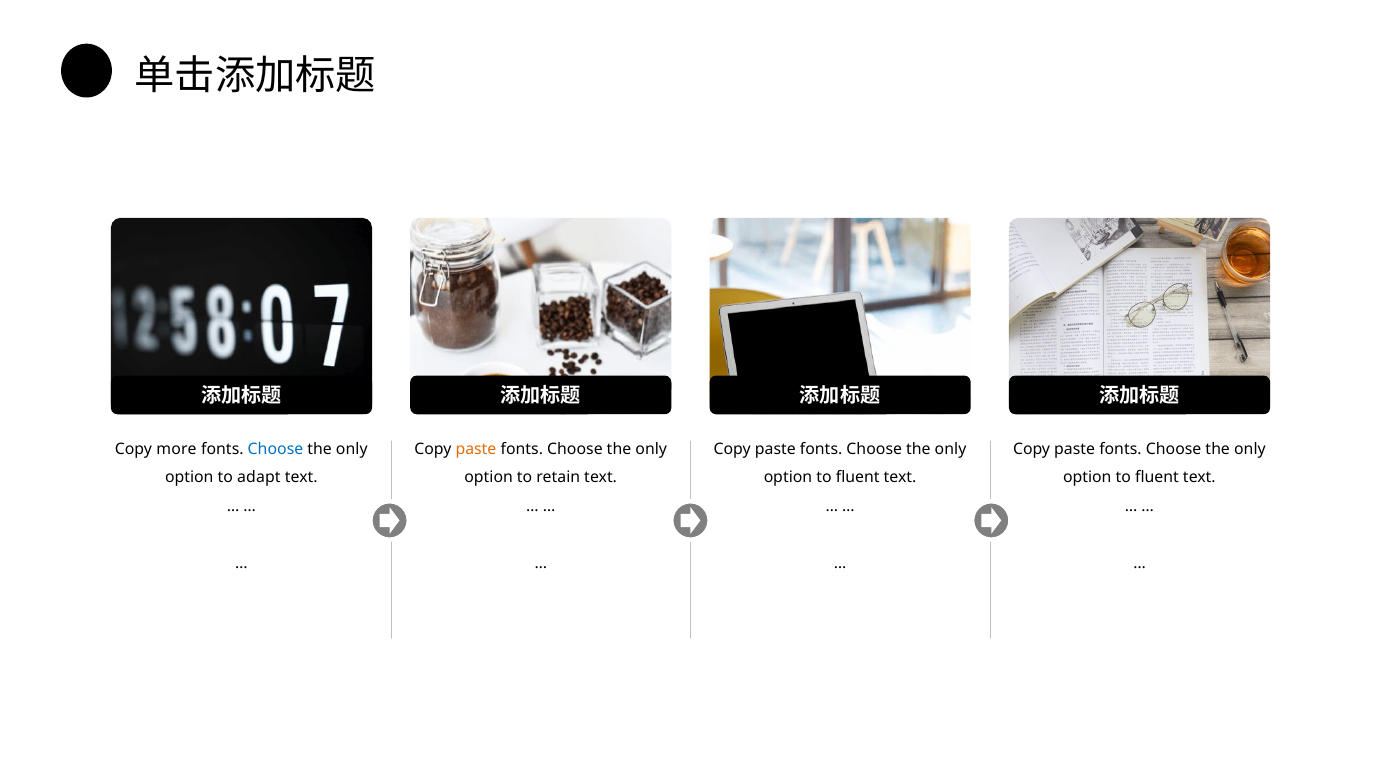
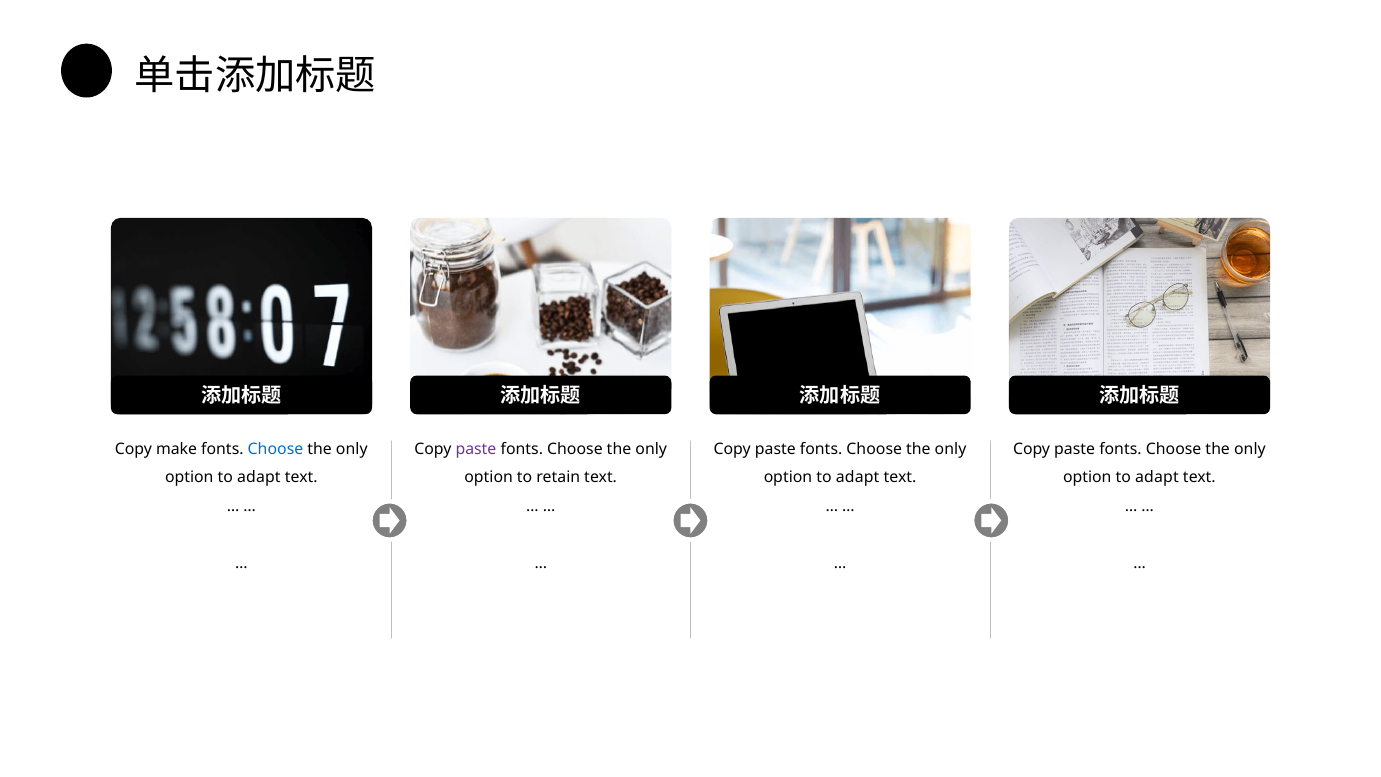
more: more -> make (177, 449)
paste colour: orange -> purple (476, 449)
fluent: fluent -> adapt (858, 478)
fluent: fluent -> adapt (1157, 478)
